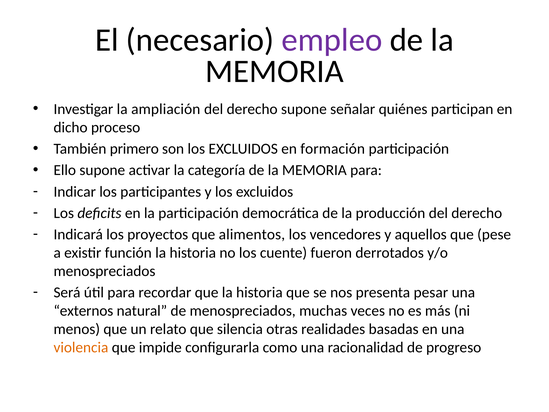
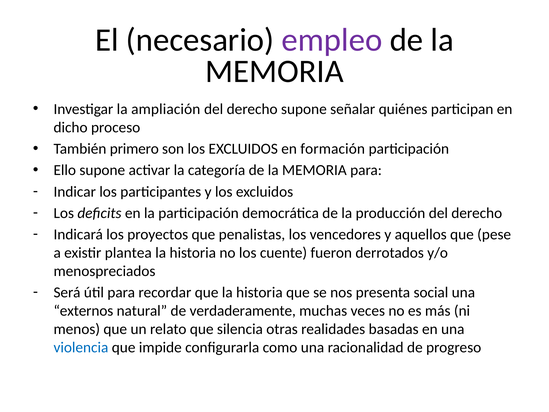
alimentos: alimentos -> penalistas (252, 234)
función: función -> plantea (128, 253)
pesar: pesar -> social (431, 292)
de menospreciados: menospreciados -> verdaderamente (243, 311)
violencia colour: orange -> blue (81, 347)
